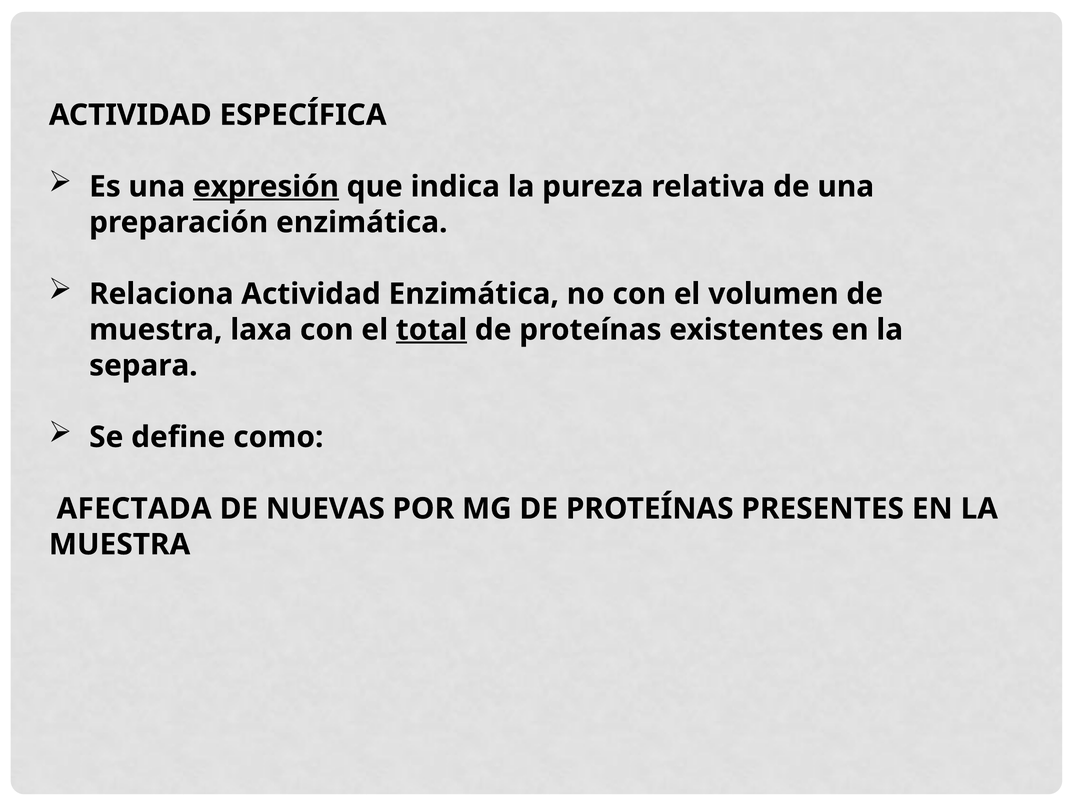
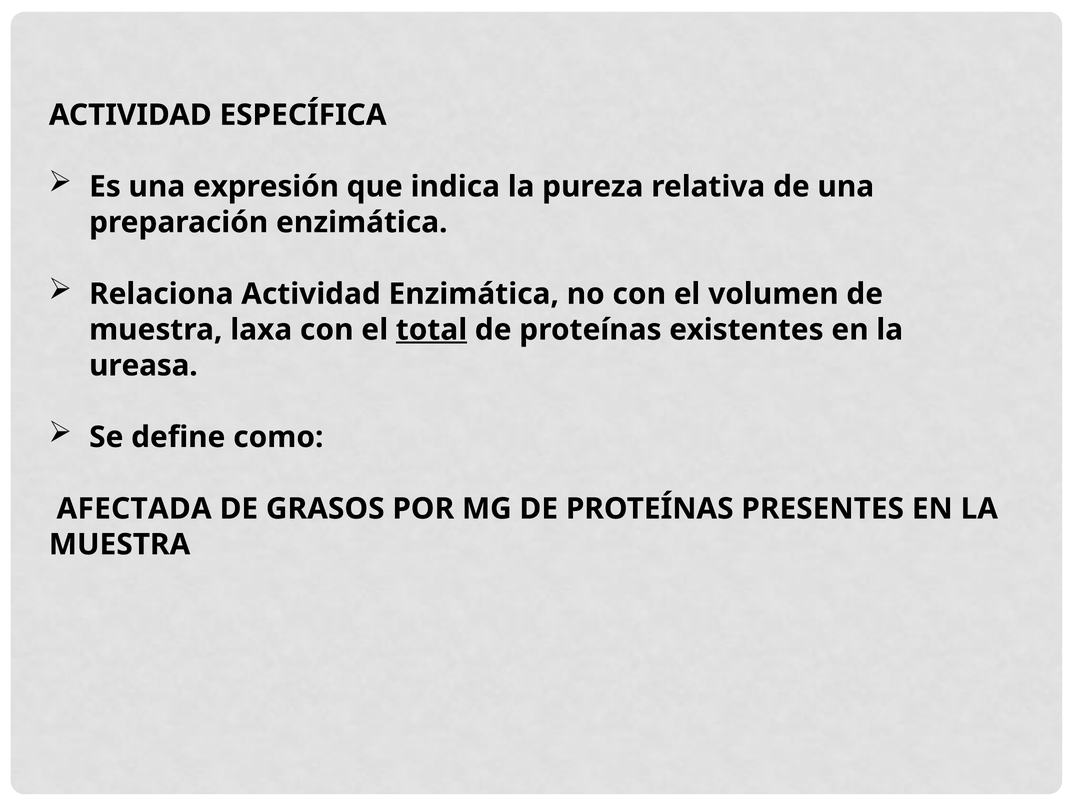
expresión underline: present -> none (266, 187)
separa: separa -> ureasa (143, 365)
NUEVAS: NUEVAS -> GRASOS (325, 509)
